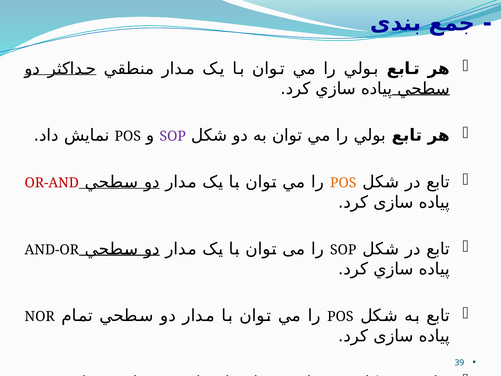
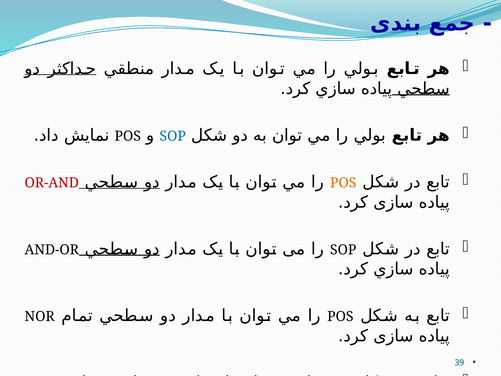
SOP colour: purple -> blue (173, 136)
